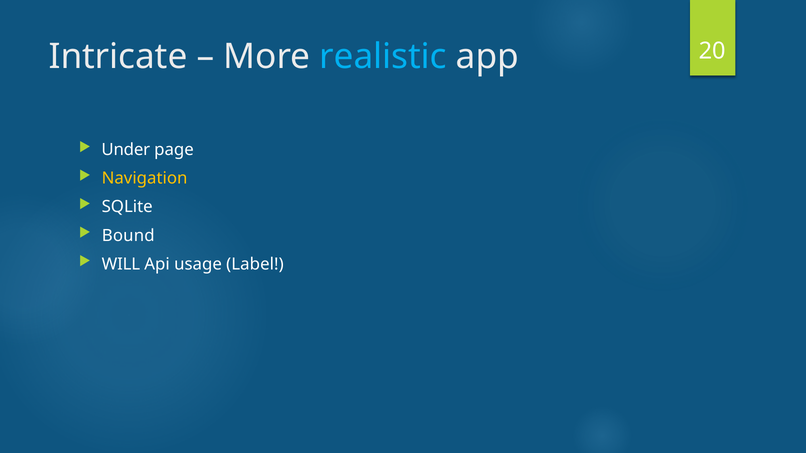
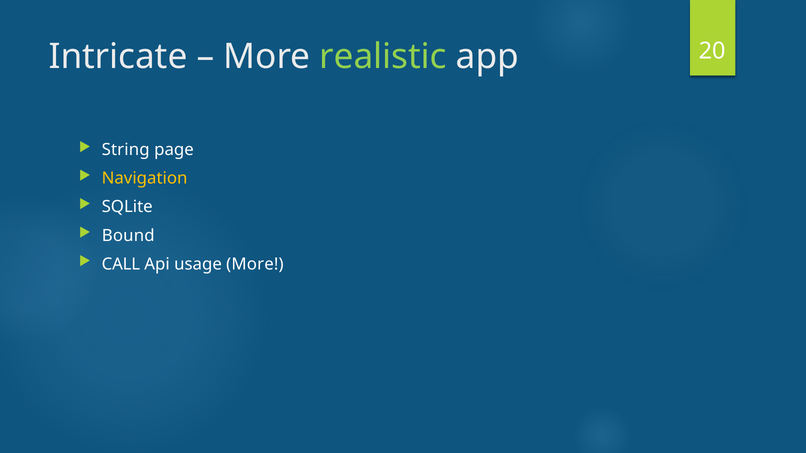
realistic colour: light blue -> light green (383, 57)
Under: Under -> String (126, 150)
WILL: WILL -> CALL (121, 264)
usage Label: Label -> More (255, 264)
